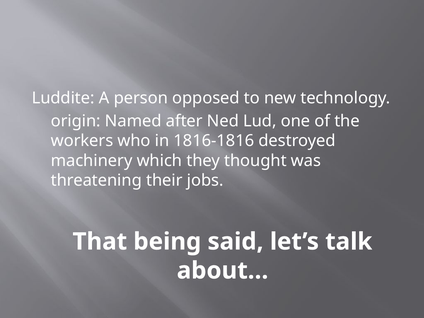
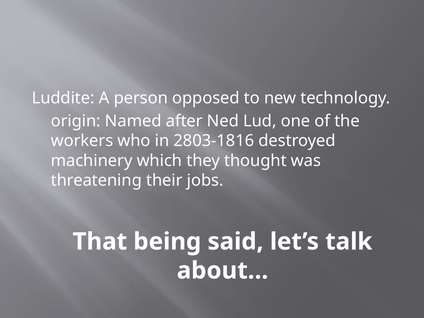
1816-1816: 1816-1816 -> 2803-1816 (214, 141)
